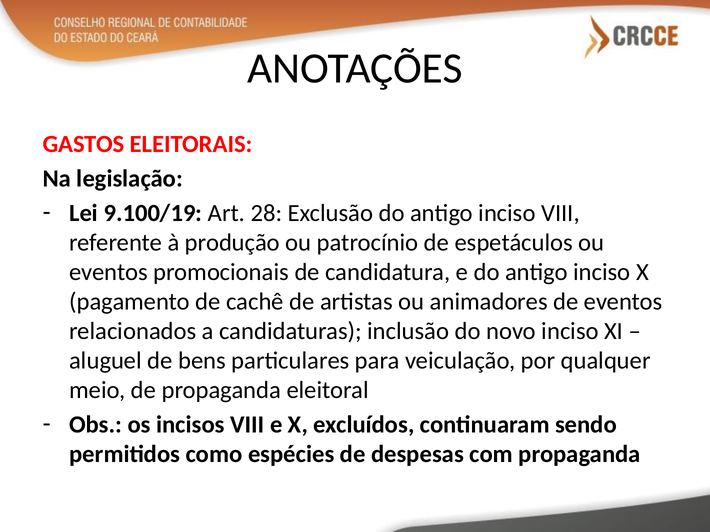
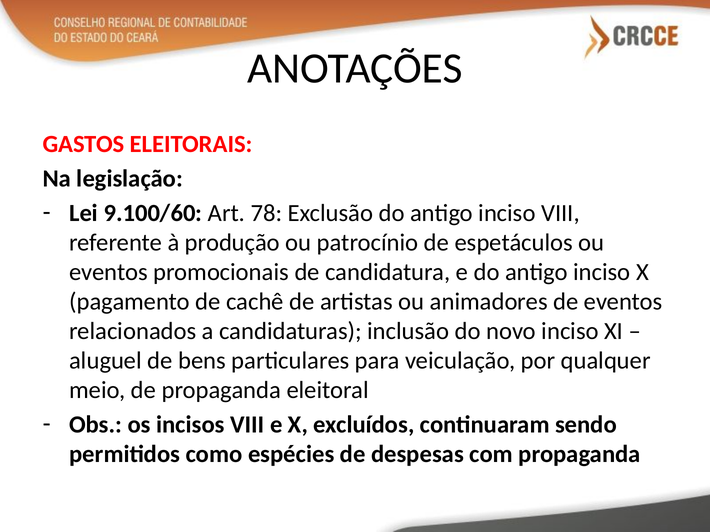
9.100/19: 9.100/19 -> 9.100/60 (153, 213)
28: 28 -> 78 (266, 213)
